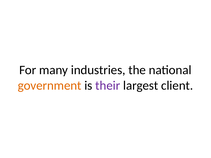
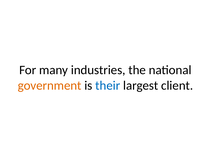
their colour: purple -> blue (108, 86)
